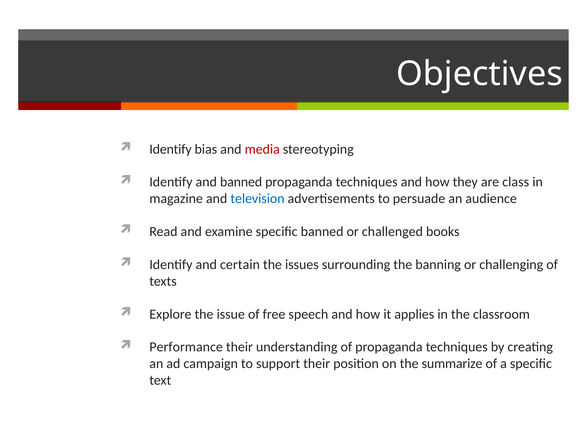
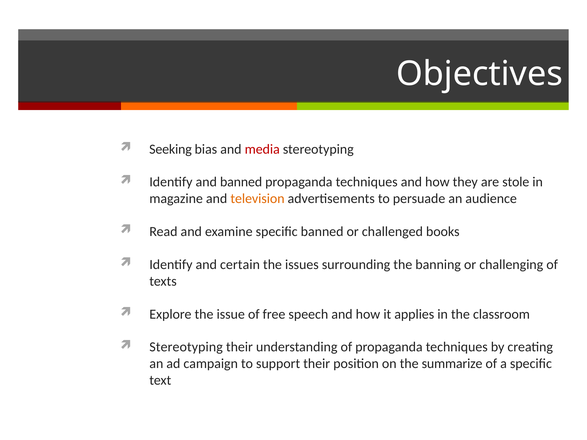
Identify: Identify -> Seeking (170, 149)
class: class -> stole (516, 182)
television colour: blue -> orange (257, 199)
Performance: Performance -> Stereotyping (186, 347)
